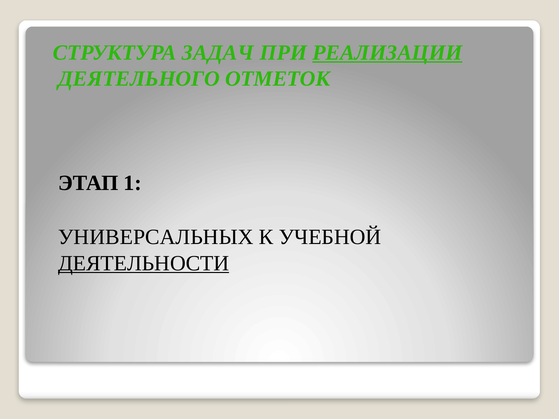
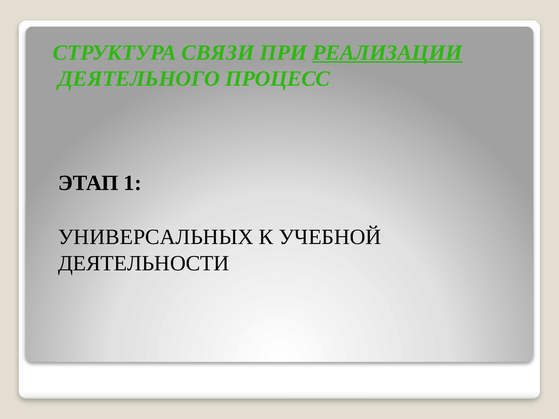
ЗАДАЧ: ЗАДАЧ -> СВЯЗИ (218, 53)
ОТМЕТОК: ОТМЕТОК -> ПРОЦЕСС (278, 79)
ДЕЯТЕЛЬНОСТИ underline: present -> none (144, 263)
